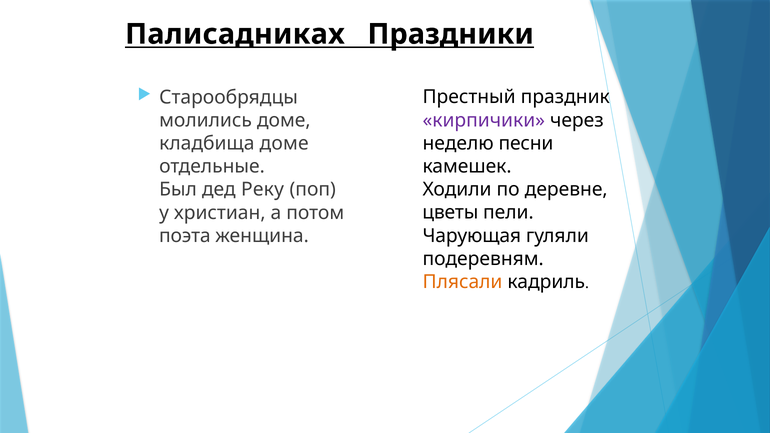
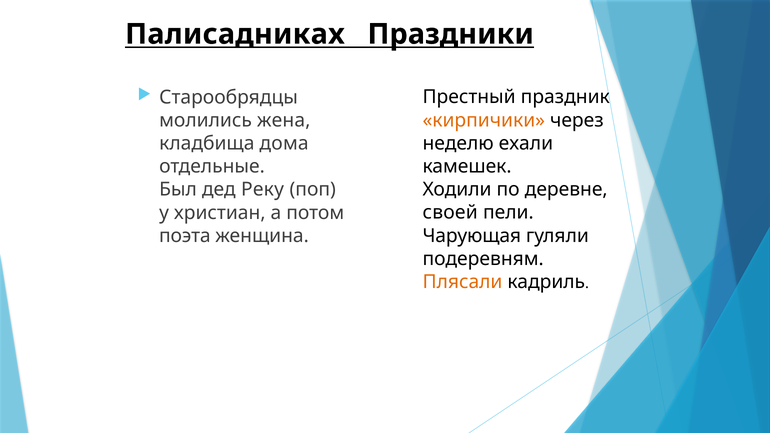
кирпичики colour: purple -> orange (484, 120)
молились доме: доме -> жена (284, 120)
песни: песни -> ехали (526, 143)
кладбища доме: доме -> дома (284, 143)
цветы: цветы -> своей (450, 213)
